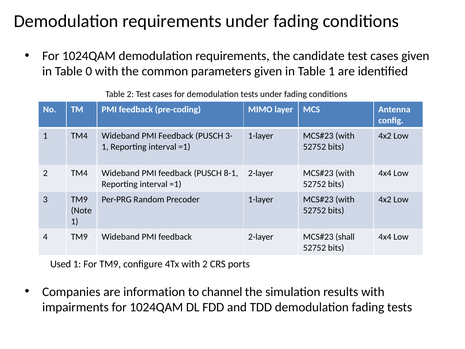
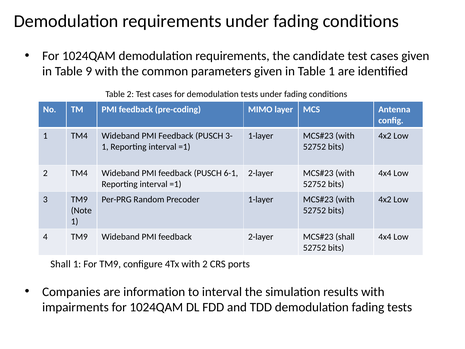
0: 0 -> 9 (89, 71)
8-1: 8-1 -> 6-1 (231, 173)
Used: Used -> Shall (61, 264)
to channel: channel -> interval (222, 292)
